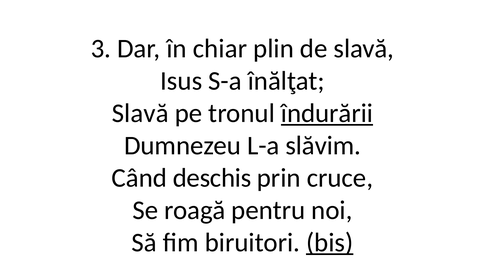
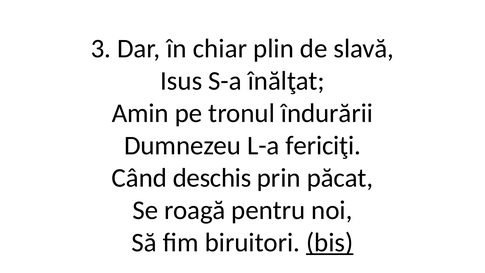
Slavă: Slavă -> Amin (140, 113)
îndurării underline: present -> none (327, 113)
slăvim: slăvim -> fericiţi (323, 146)
cruce: cruce -> păcat (340, 178)
